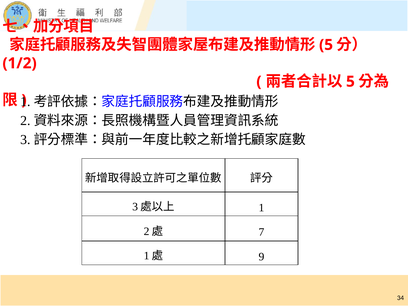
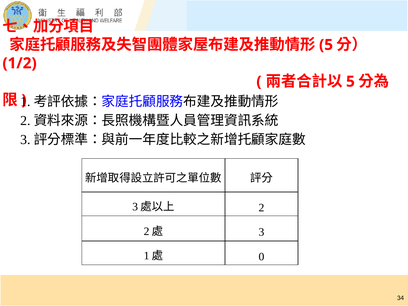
1: 1 -> 2 (261, 208)
7: 7 -> 3 (261, 232)
9: 9 -> 0 (261, 257)
